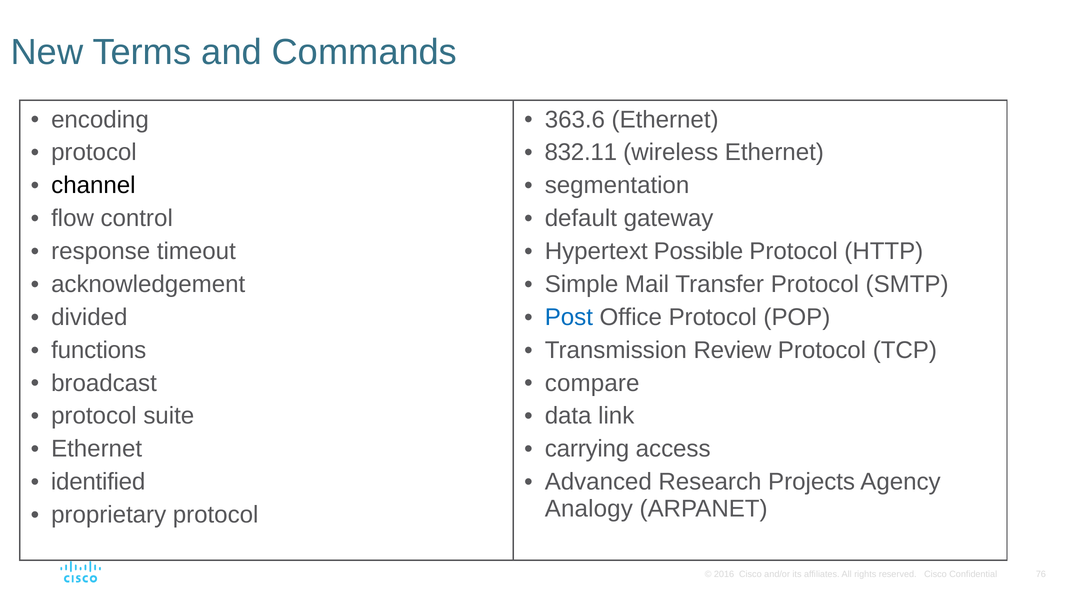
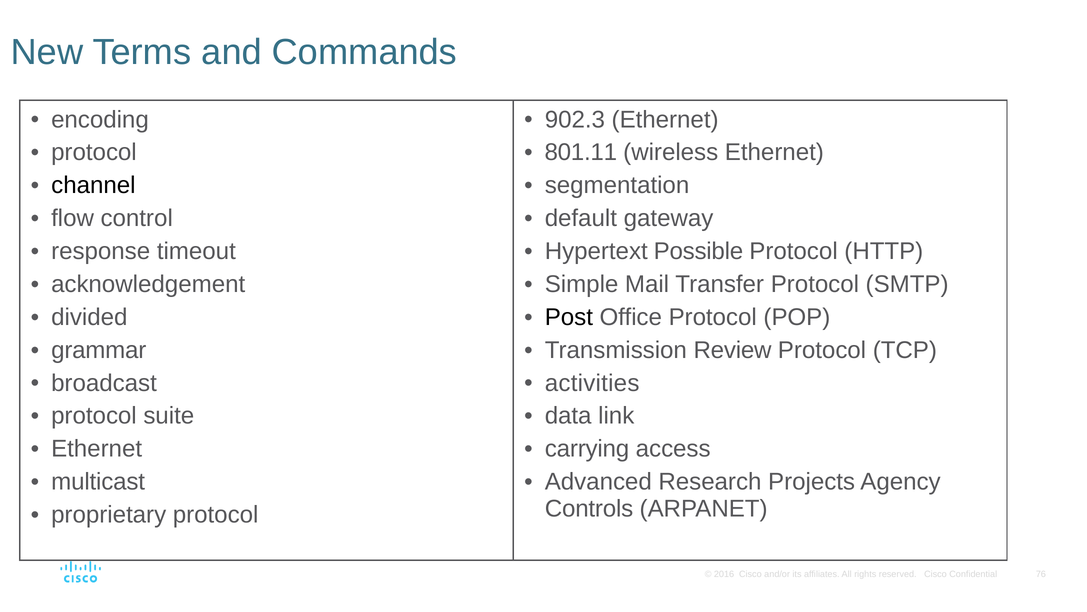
363.6: 363.6 -> 902.3 (575, 119)
832.11: 832.11 -> 801.11 (581, 152)
Post colour: blue -> black (569, 317)
functions: functions -> grammar (99, 350)
compare: compare -> activities (592, 383)
identified: identified -> multicast (98, 481)
Analogy: Analogy -> Controls (589, 508)
